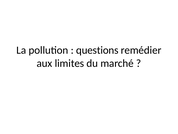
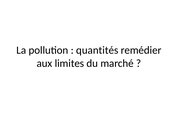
questions: questions -> quantités (97, 50)
